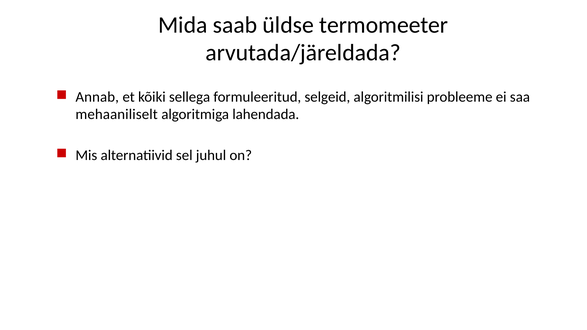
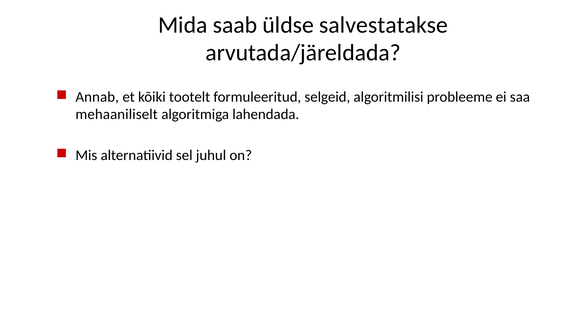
termomeeter: termomeeter -> salvestatakse (384, 25)
sellega: sellega -> tootelt (190, 97)
